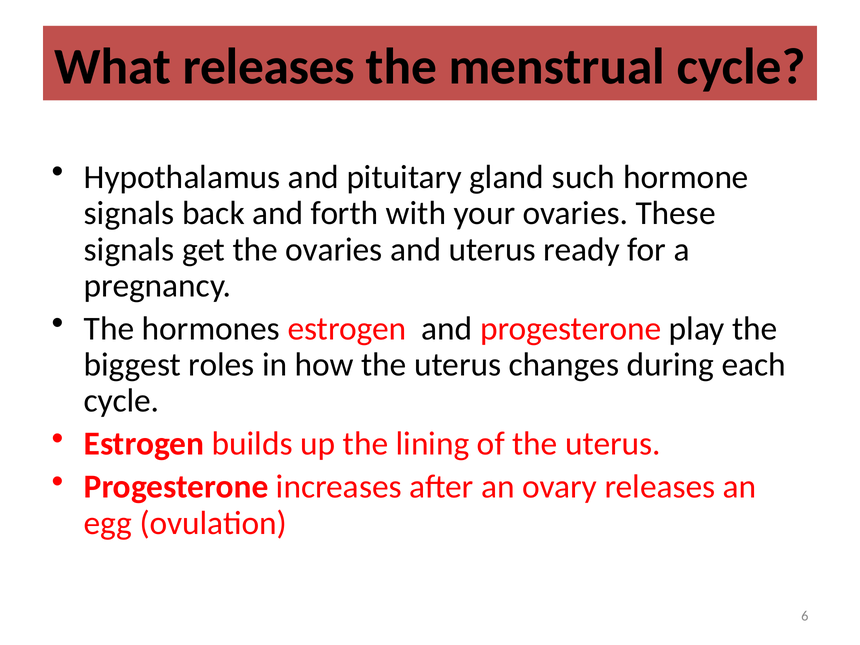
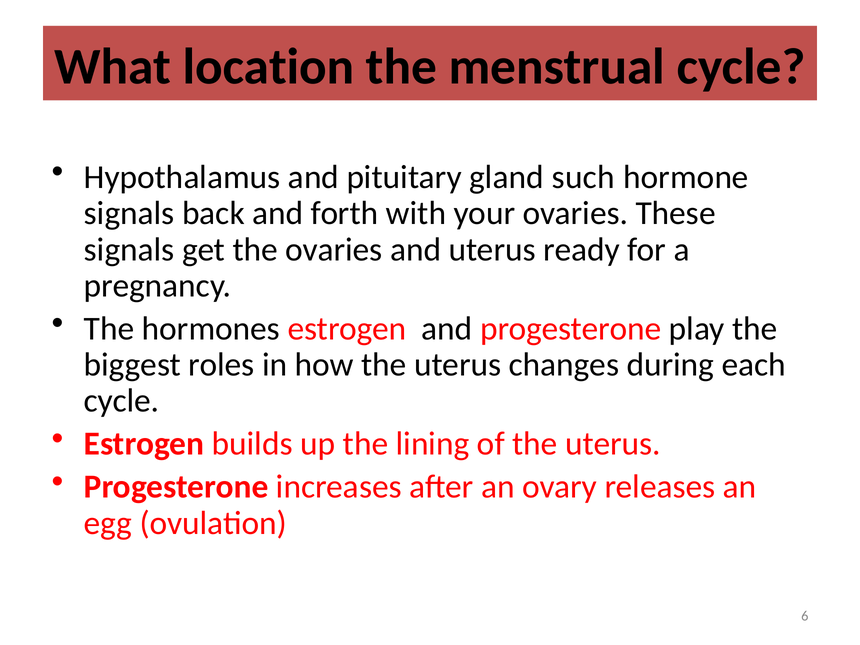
What releases: releases -> location (268, 67)
